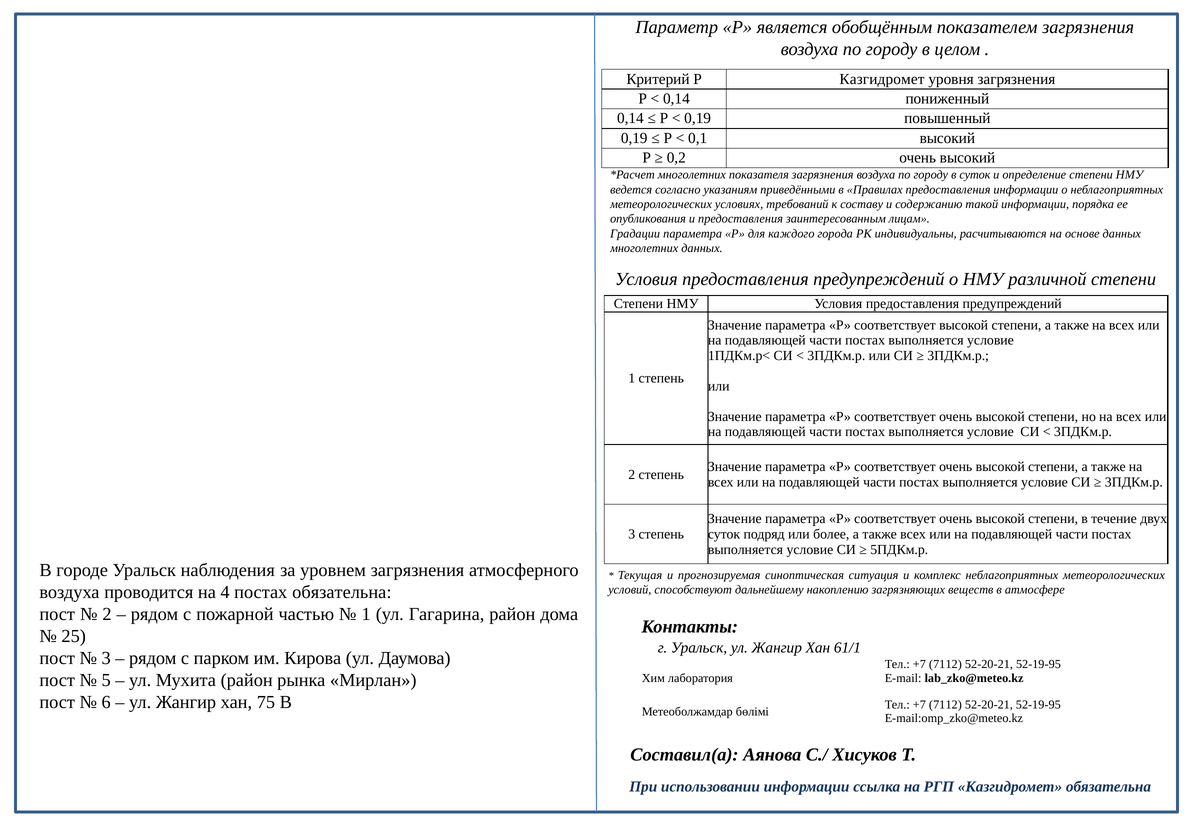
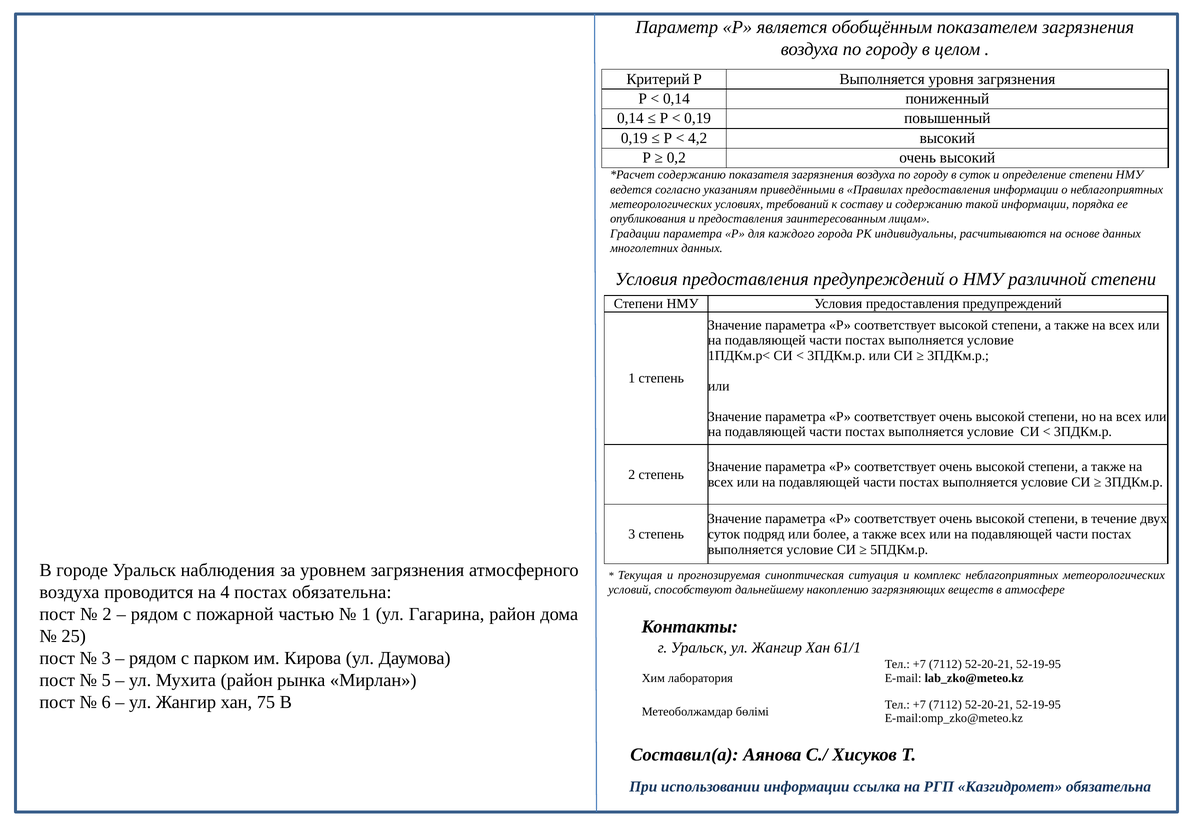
Р Казгидромет: Казгидромет -> Выполняется (882, 79)
0,1: 0,1 -> 4,2 (698, 138)
многолетних: многолетних -> содержанию (692, 175)
